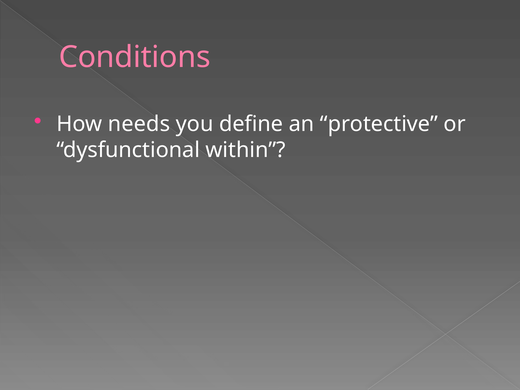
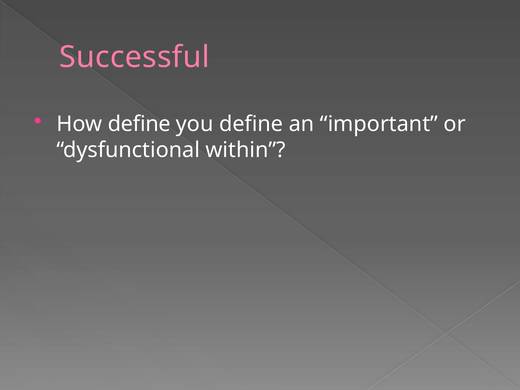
Conditions: Conditions -> Successful (134, 57)
How needs: needs -> define (139, 124)
protective: protective -> important (379, 124)
